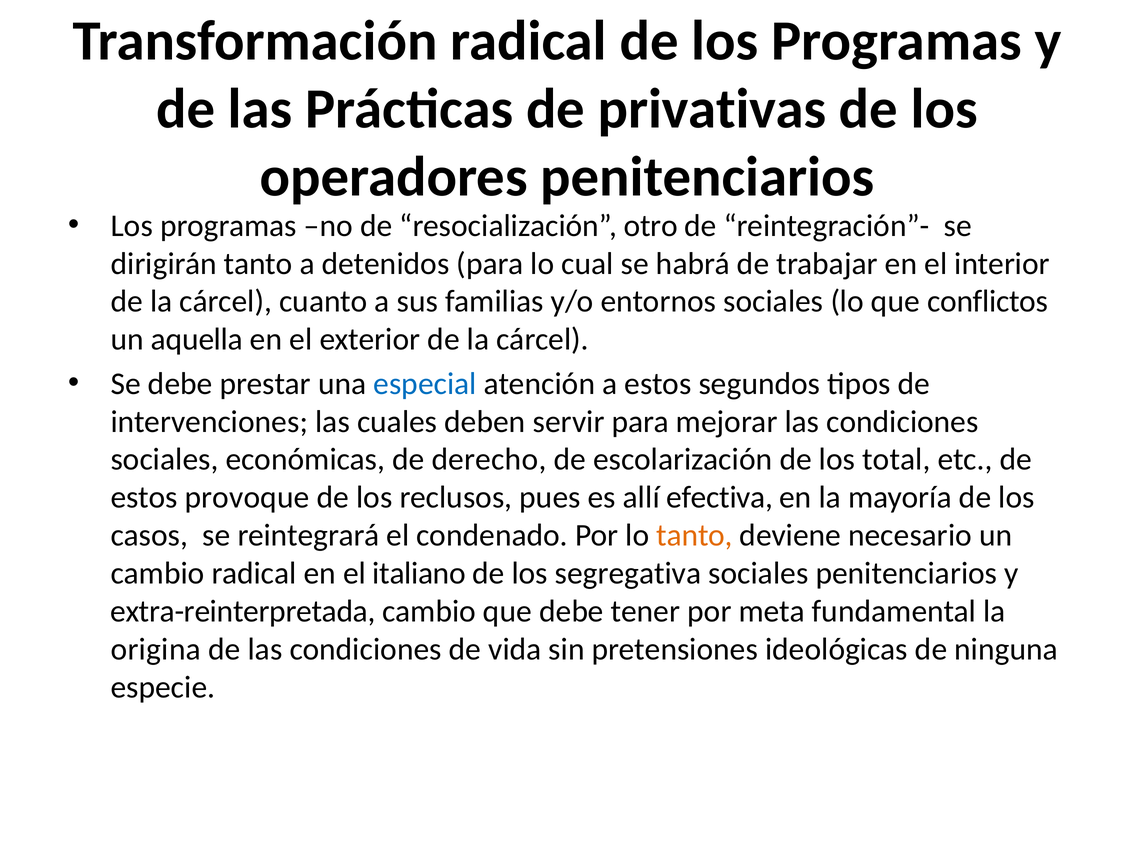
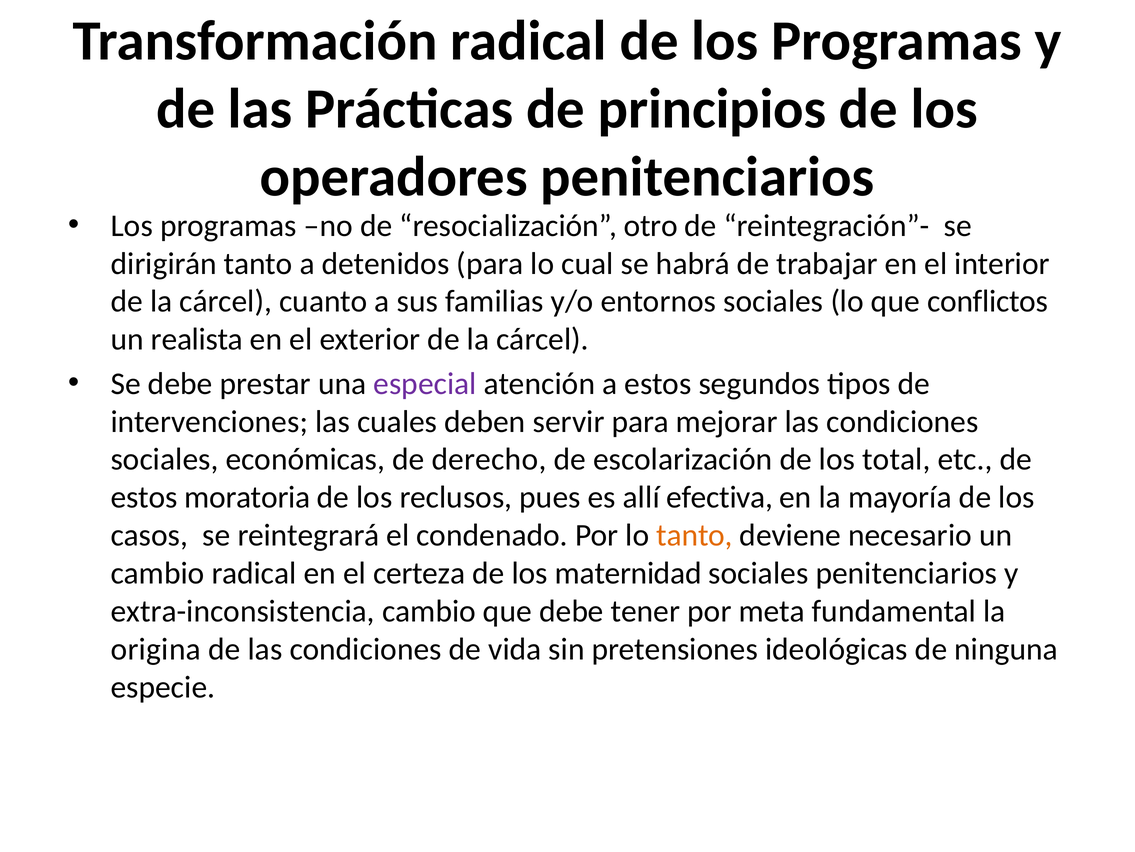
privativas: privativas -> principios (712, 109)
aquella: aquella -> realista (197, 339)
especial colour: blue -> purple (425, 383)
provoque: provoque -> moratoria (247, 497)
italiano: italiano -> certeza (419, 573)
segregativa: segregativa -> maternidad (628, 573)
extra-reinterpretada: extra-reinterpretada -> extra-inconsistencia (243, 611)
